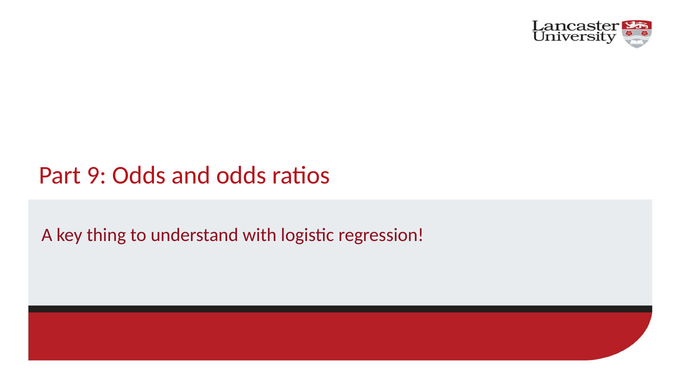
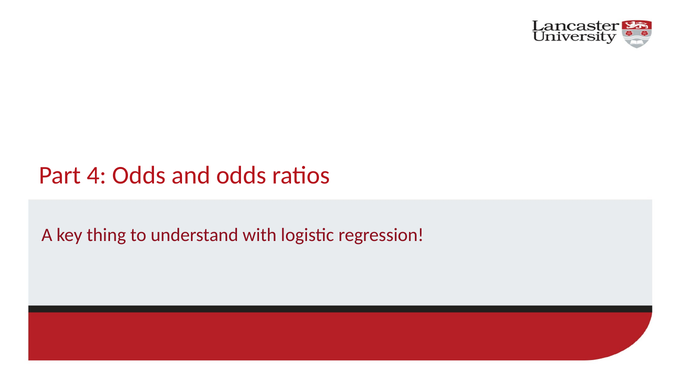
9: 9 -> 4 (96, 175)
